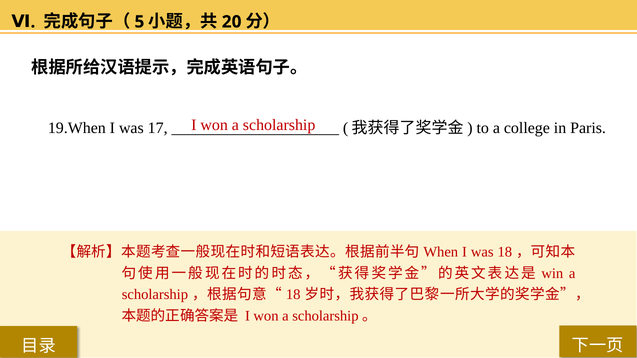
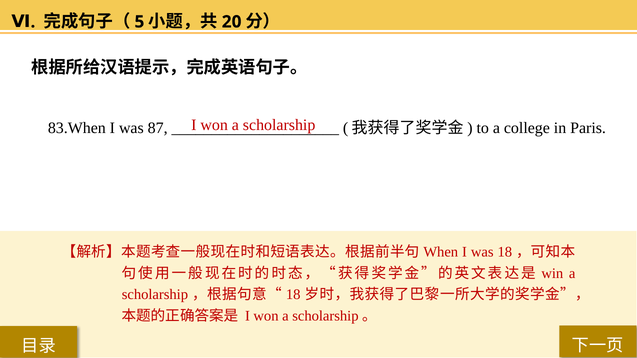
19.When: 19.When -> 83.When (77, 128)
17: 17 -> 87 (158, 128)
